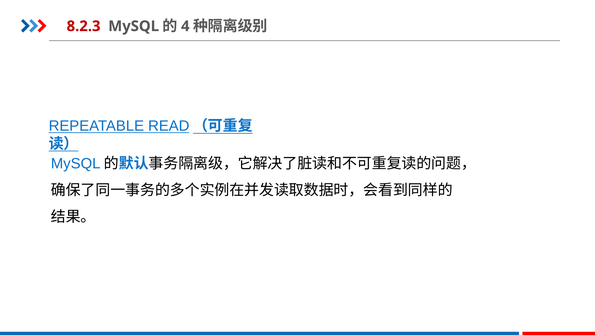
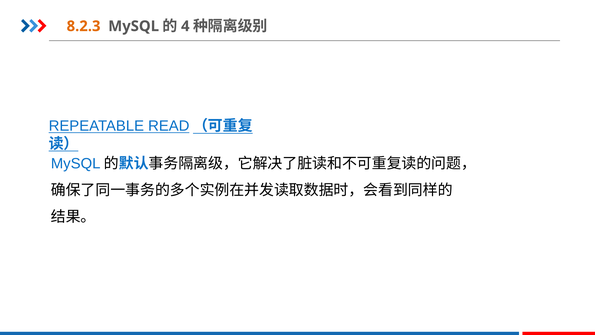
8.2.3 colour: red -> orange (84, 26)
